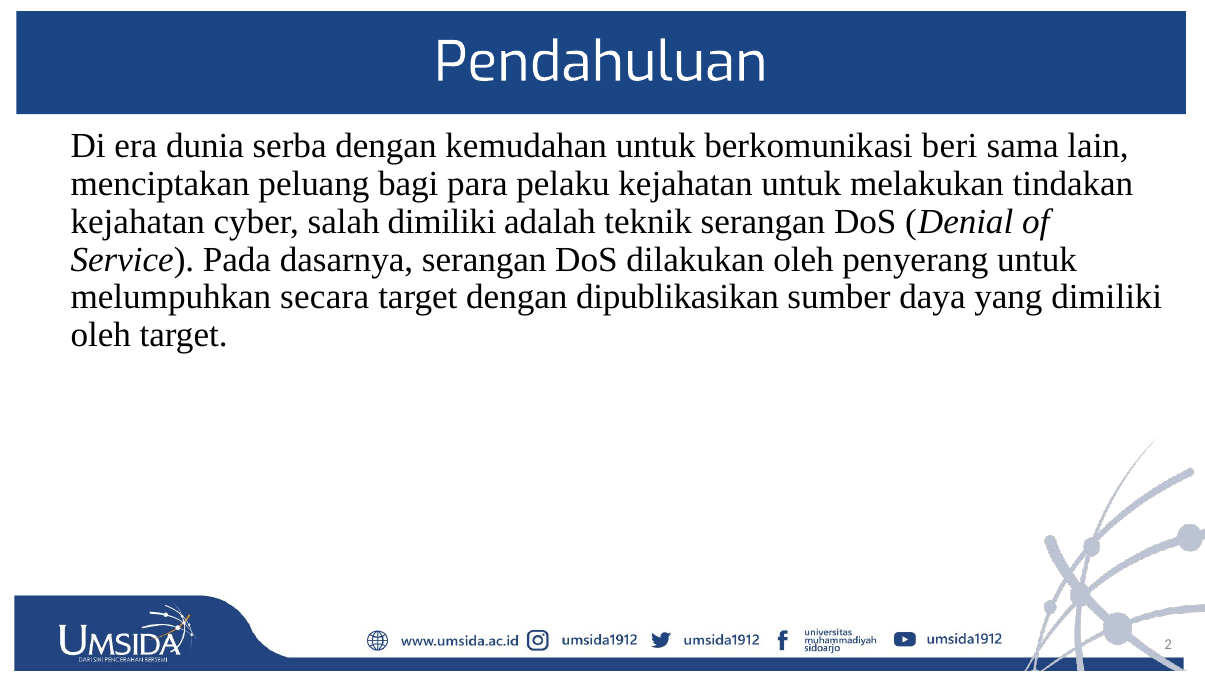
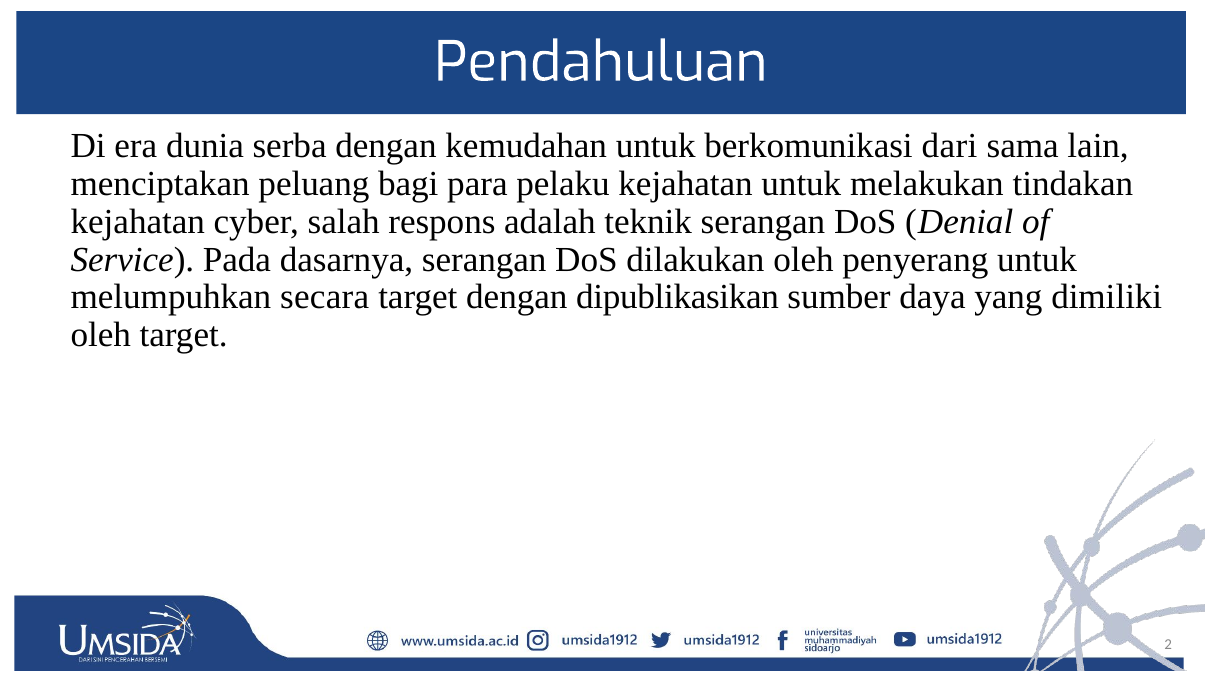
beri: beri -> dari (950, 146)
salah dimiliki: dimiliki -> respons (442, 221)
